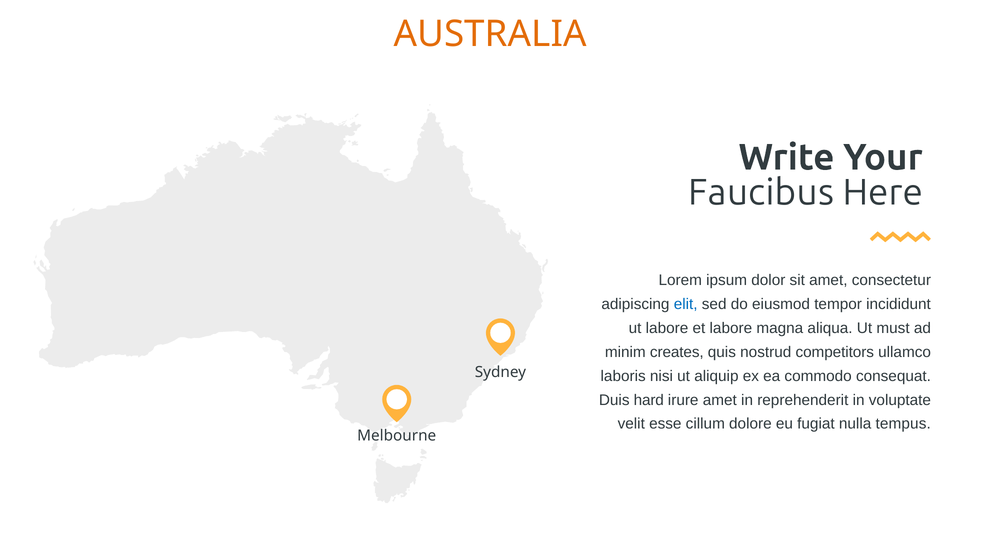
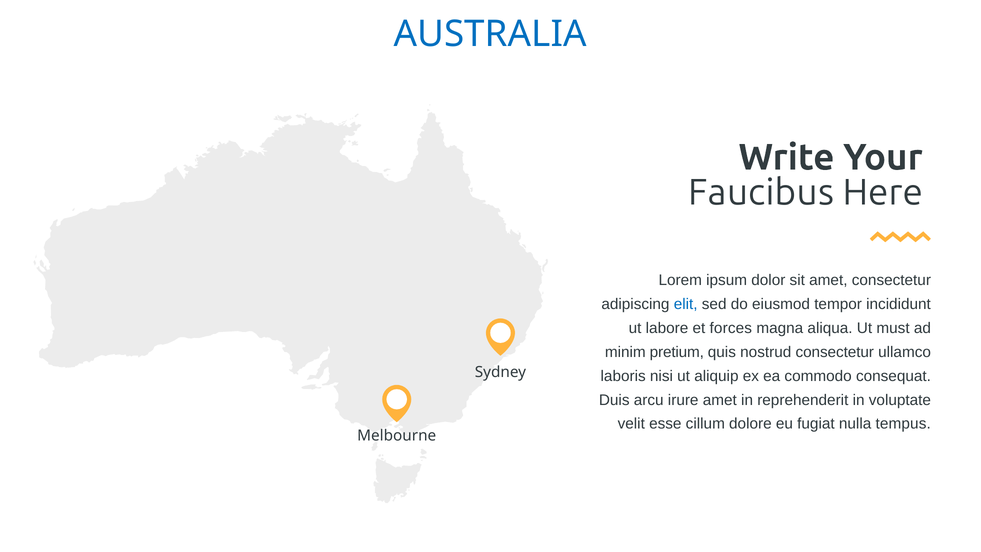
AUSTRALIA colour: orange -> blue (490, 34)
et labore: labore -> forces (731, 328)
creates: creates -> pretium (677, 352)
nostrud competitors: competitors -> consectetur (835, 352)
hard: hard -> arcu (649, 400)
